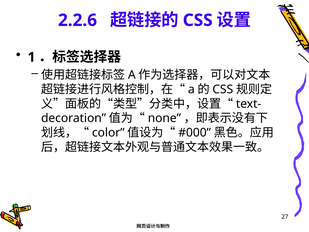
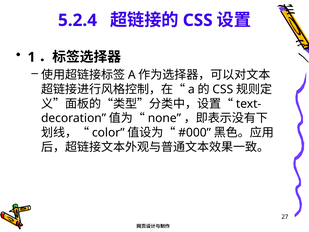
2.2.6: 2.2.6 -> 5.2.4 (78, 20)
